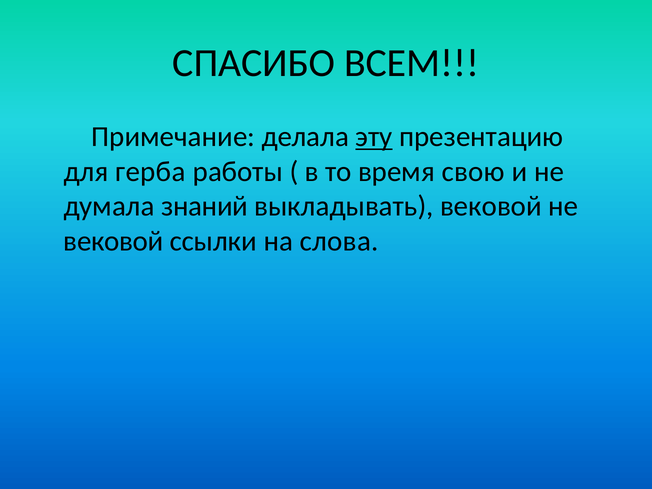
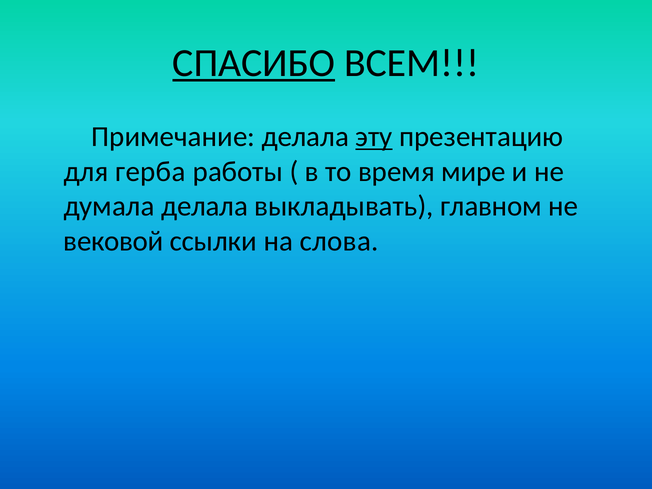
СПАСИБО underline: none -> present (254, 63)
свою: свою -> мире (473, 172)
думала знаний: знаний -> делала (205, 206)
выкладывать вековой: вековой -> главном (491, 206)
